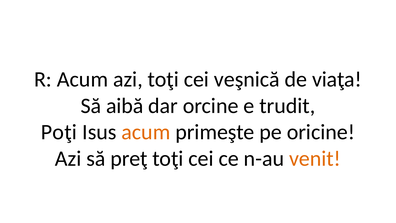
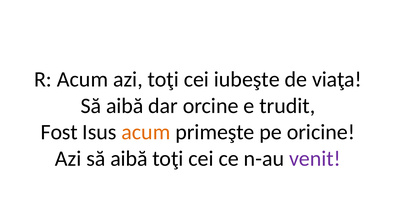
veşnică: veşnică -> iubeşte (247, 79)
Poţi: Poţi -> Fost (59, 132)
Azi să preţ: preţ -> aibă (129, 158)
venit colour: orange -> purple (315, 158)
